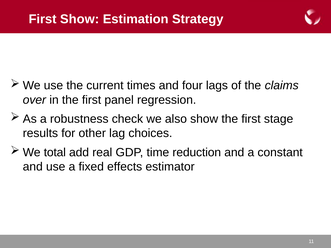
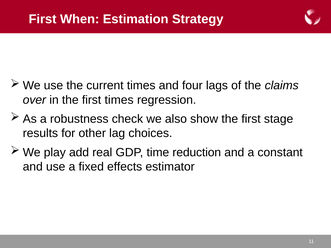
First Show: Show -> When (80, 19)
first panel: panel -> times (119, 100)
total: total -> play (55, 152)
